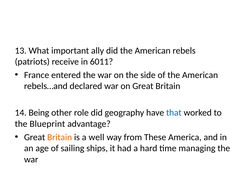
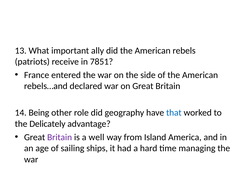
6011: 6011 -> 7851 (102, 62)
Blueprint: Blueprint -> Delicately (47, 124)
Britain colour: orange -> purple (60, 137)
These: These -> Island (155, 137)
